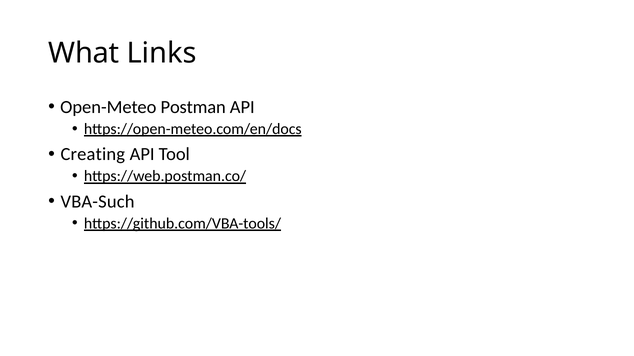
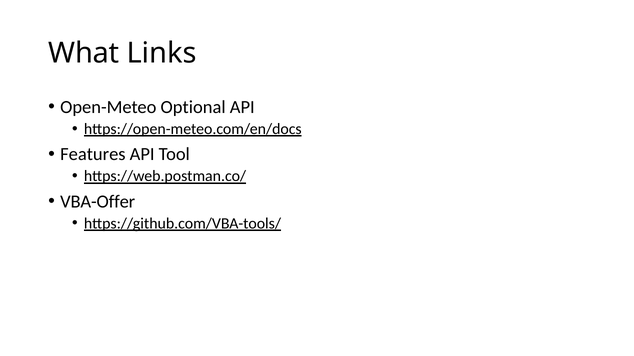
Postman: Postman -> Optional (193, 107)
Creating: Creating -> Features (93, 154)
VBA-Such: VBA-Such -> VBA-Offer (98, 202)
